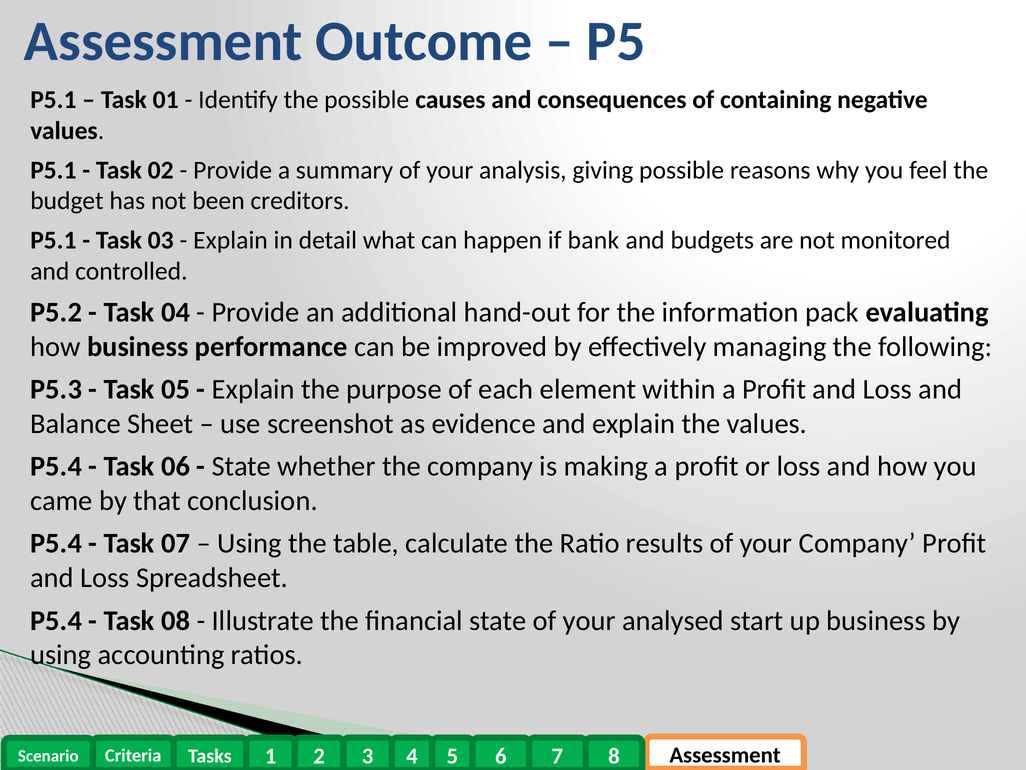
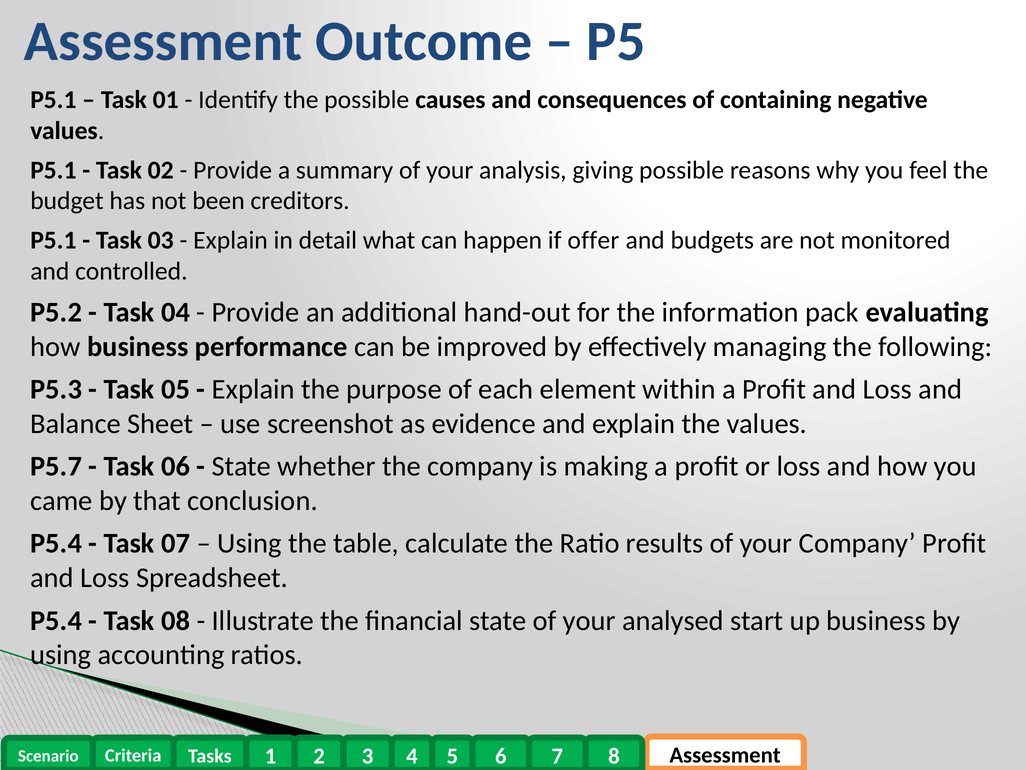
bank: bank -> offer (593, 240)
P5.4: P5.4 -> P5.7 (56, 466)
